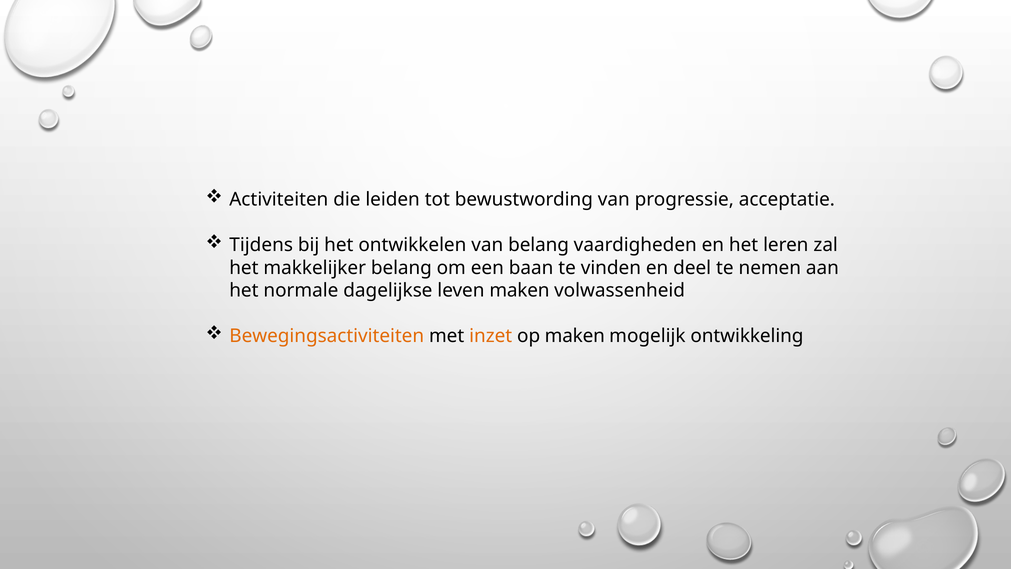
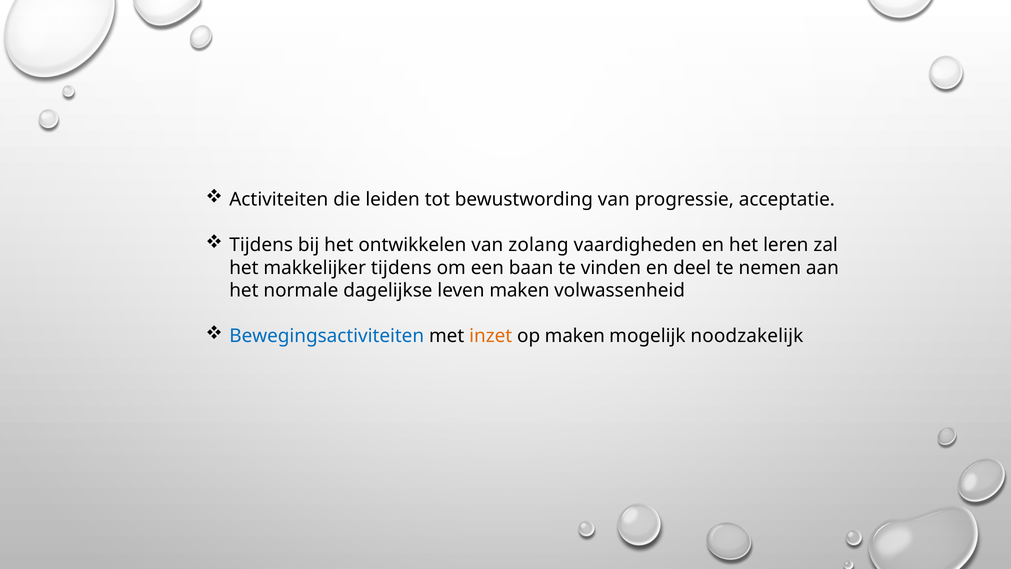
van belang: belang -> zolang (538, 245)
makkelijker belang: belang -> tijdens (401, 268)
Bewegingsactiviteiten colour: orange -> blue (327, 336)
ontwikkeling: ontwikkeling -> noodzakelijk (747, 336)
